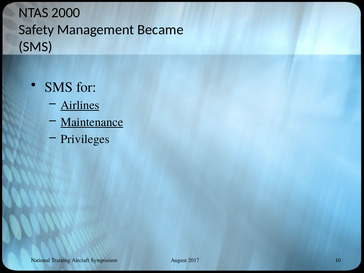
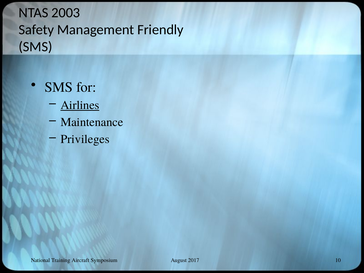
2000: 2000 -> 2003 (66, 13)
Became: Became -> Friendly (160, 30)
Maintenance underline: present -> none (92, 122)
